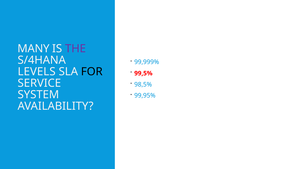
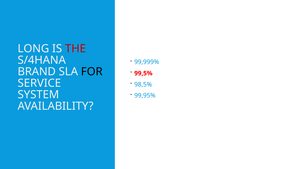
MANY: MANY -> LONG (33, 49)
THE colour: purple -> red (76, 49)
LEVELS: LEVELS -> BRAND (37, 72)
